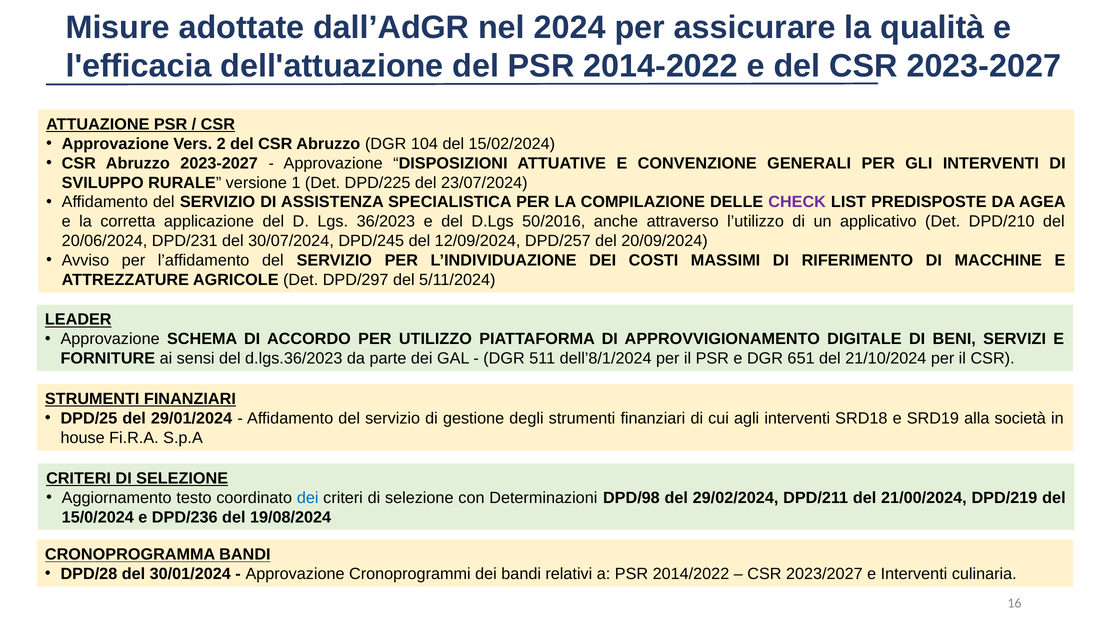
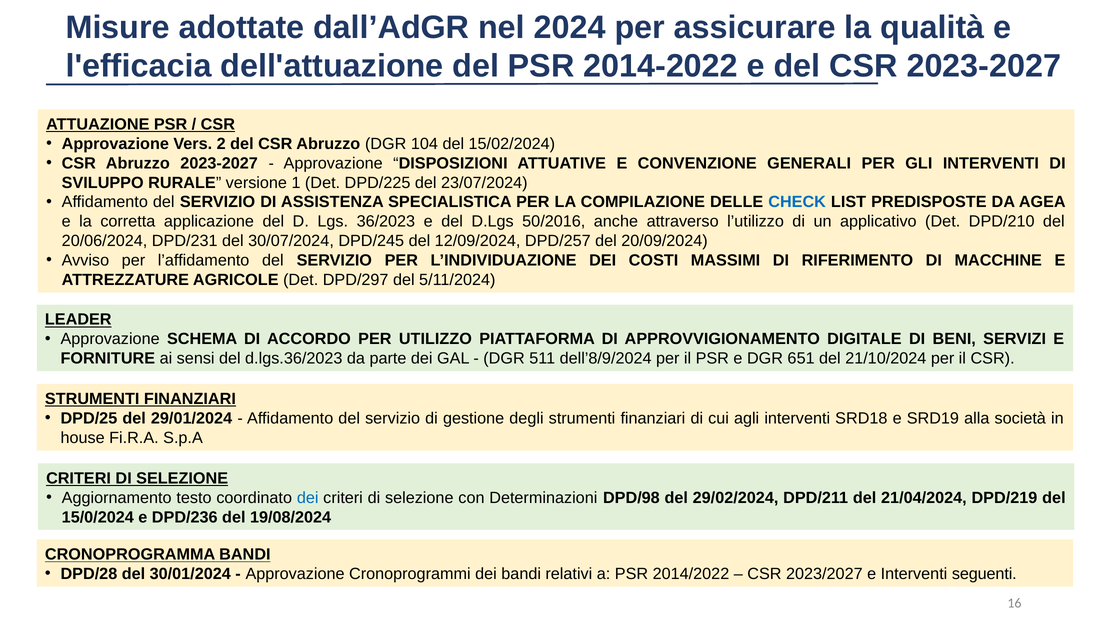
CHECK colour: purple -> blue (797, 202)
dell’8/1/2024: dell’8/1/2024 -> dell’8/9/2024 (606, 358)
21/00/2024: 21/00/2024 -> 21/04/2024 (924, 497)
culinaria: culinaria -> seguenti (984, 573)
